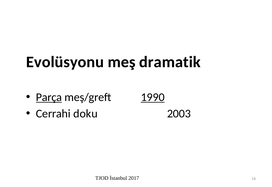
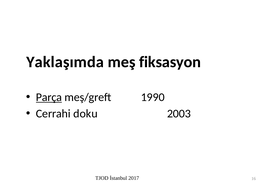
Evolüsyonu: Evolüsyonu -> Yaklaşımda (65, 62)
dramatik: dramatik -> fiksasyon (170, 62)
1990 underline: present -> none (153, 98)
